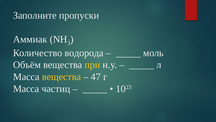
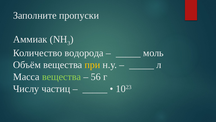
вещества colour: yellow -> light green (61, 76)
47: 47 -> 56 (96, 76)
Масса: Масса -> Числу (26, 88)
